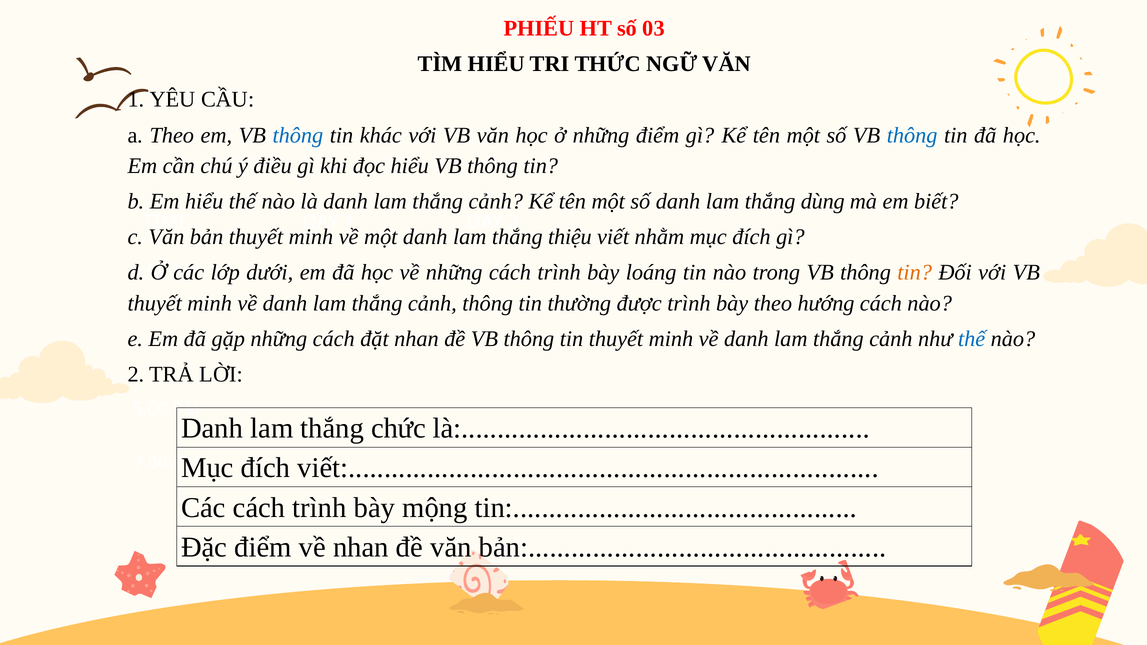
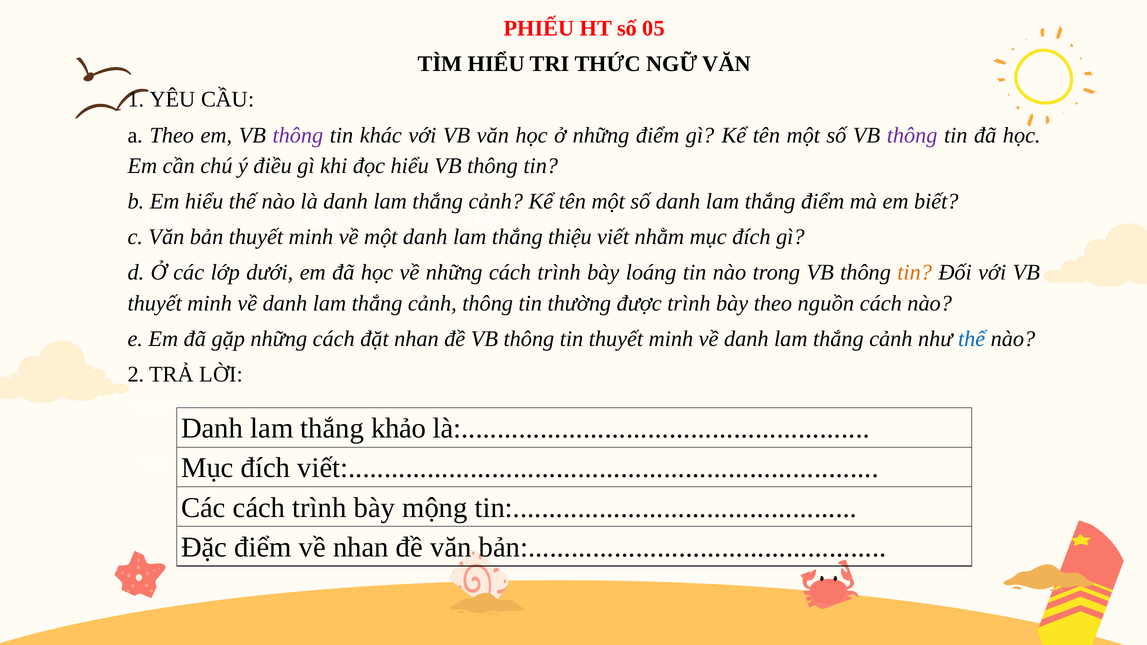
03: 03 -> 05 (654, 29)
thông colour: blue -> purple (298, 135)
thông colour: blue -> purple (912, 135)
thắng dùng: dùng -> điểm (823, 202)
hướng: hướng -> nguồn (826, 303)
chức: chức -> khảo (399, 429)
